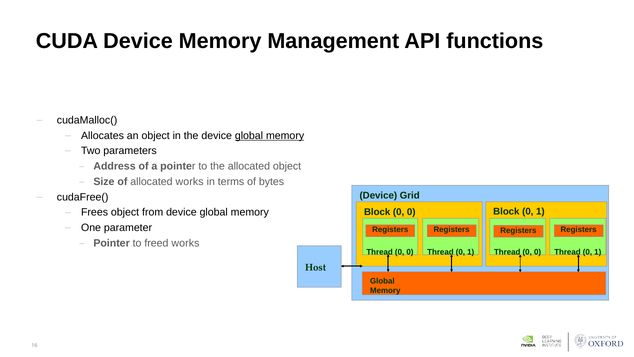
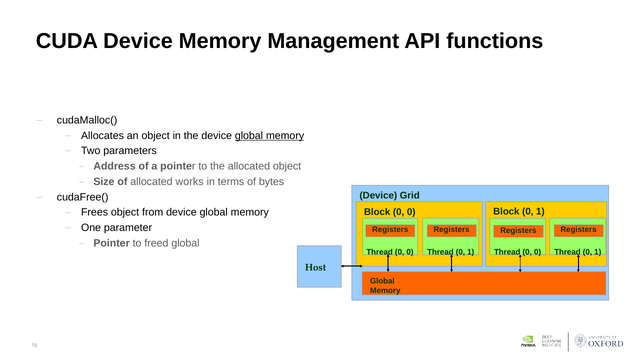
freed works: works -> global (185, 243)
